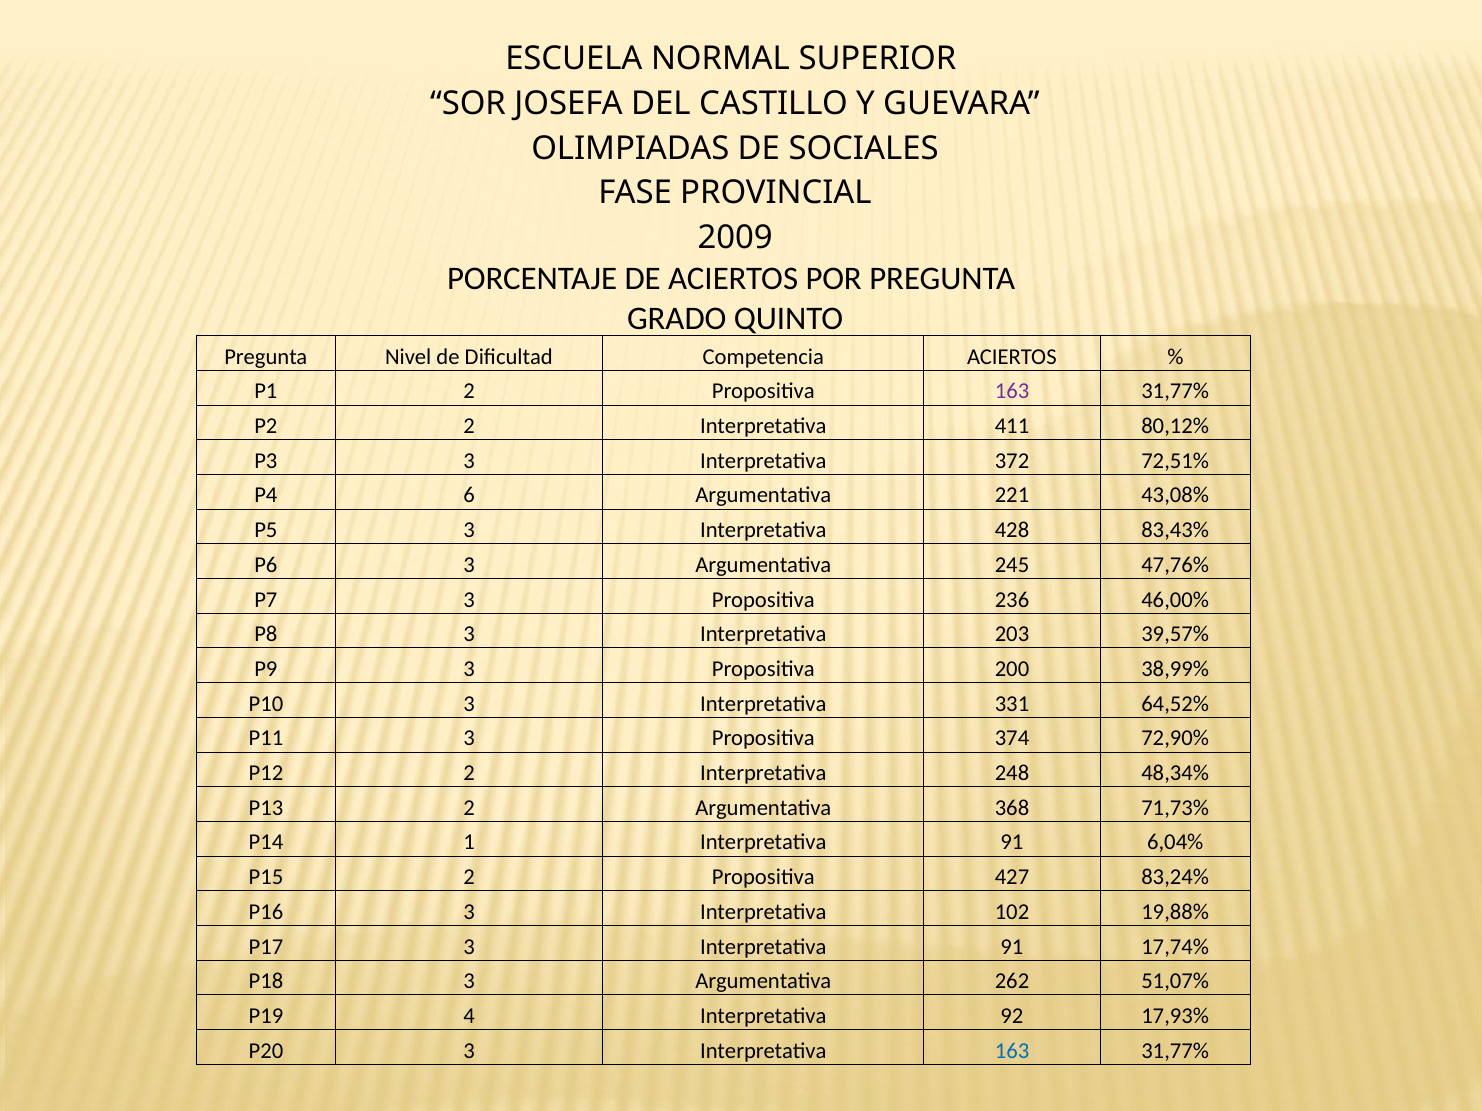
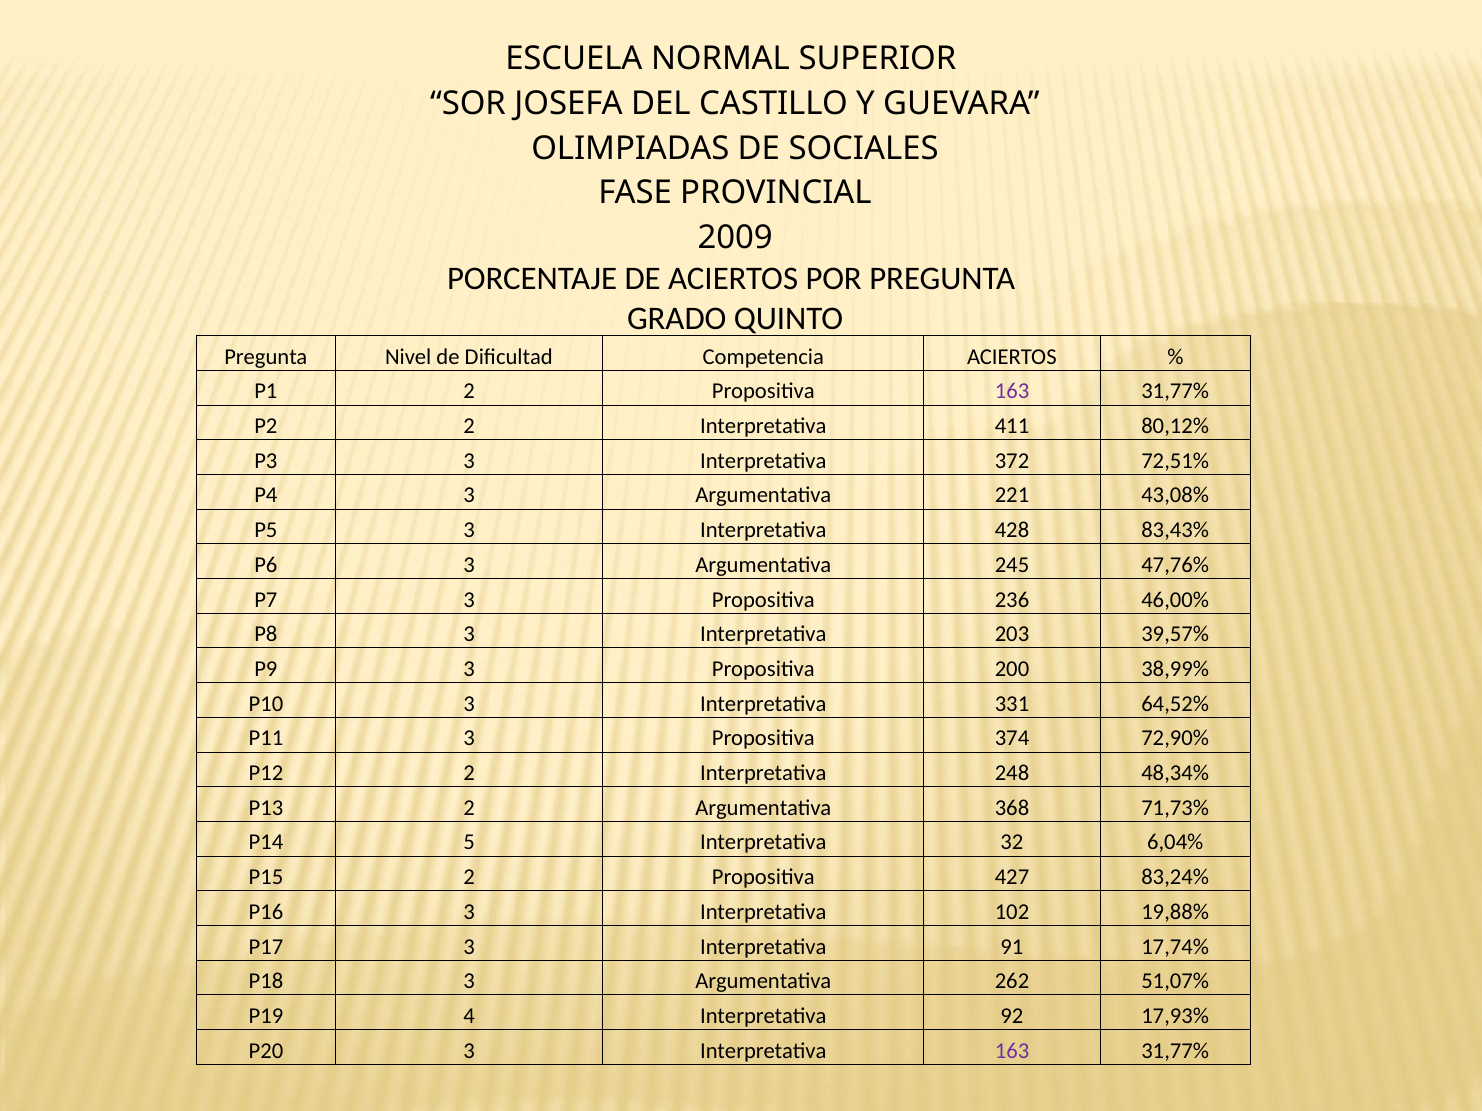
P4 6: 6 -> 3 (469, 496)
1: 1 -> 5 (469, 843)
91: 91 -> 32 (1012, 843)
163 colour: blue -> purple (1012, 1051)
